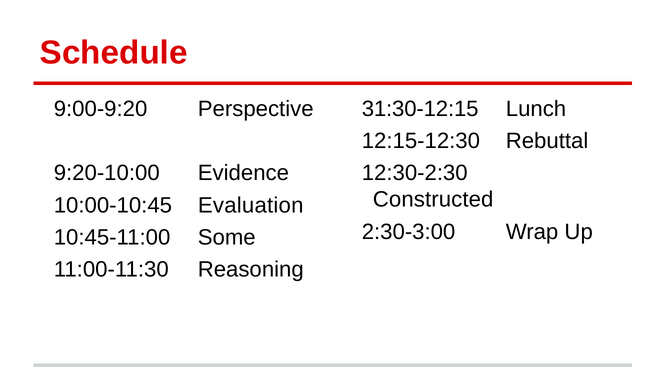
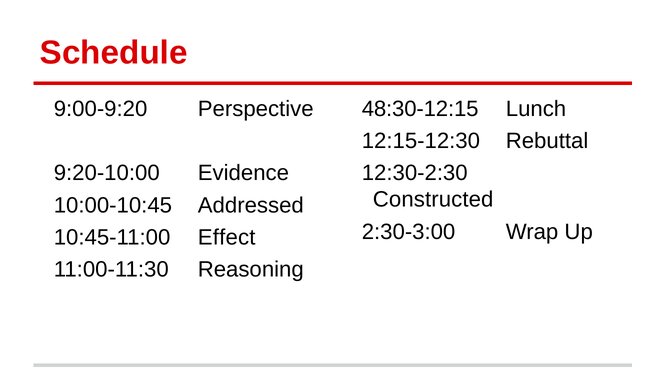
31:30-12:15: 31:30-12:15 -> 48:30-12:15 (420, 109)
Evaluation: Evaluation -> Addressed (251, 205)
Some: Some -> Effect (227, 237)
